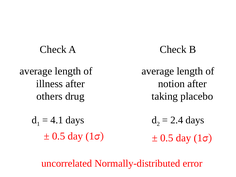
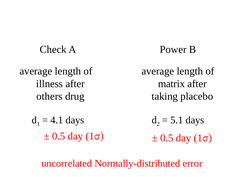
A Check: Check -> Power (173, 50)
notion: notion -> matrix (171, 84)
2.4: 2.4 -> 5.1 (177, 120)
